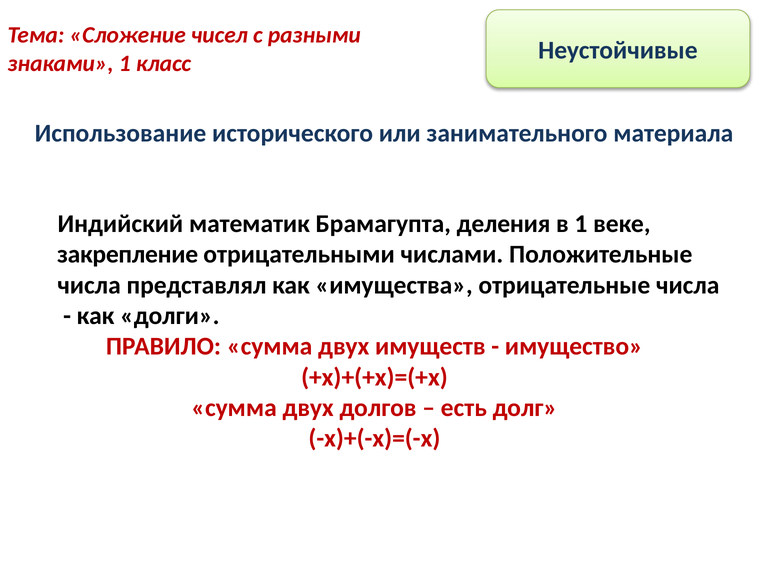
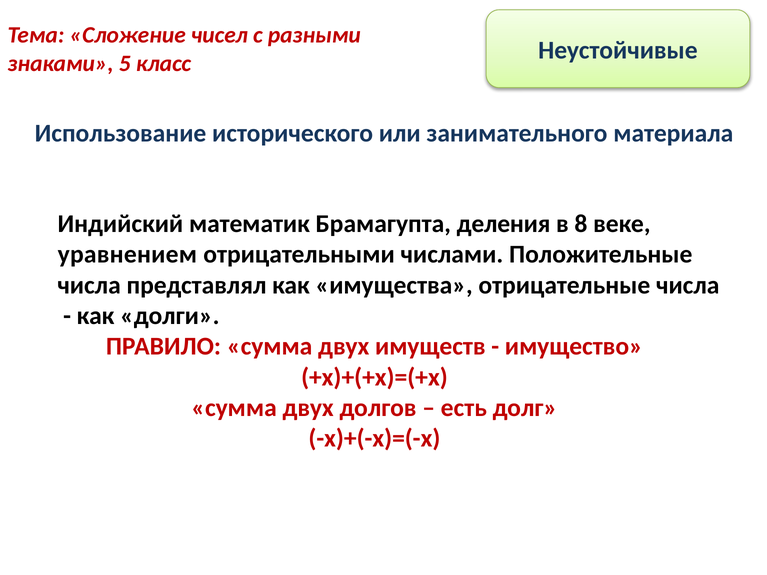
знаками 1: 1 -> 5 (125, 63)
в 1: 1 -> 8 (581, 224)
закрепление: закрепление -> уравнением (127, 255)
